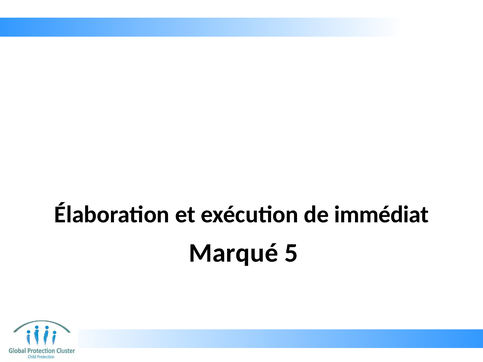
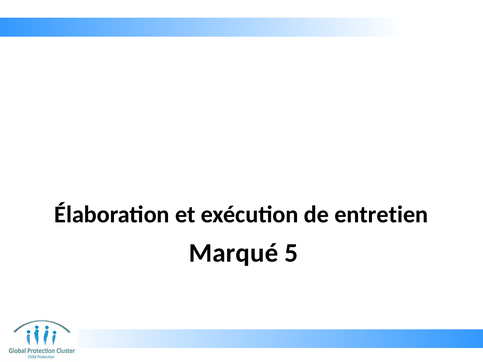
immédiat: immédiat -> entretien (381, 215)
